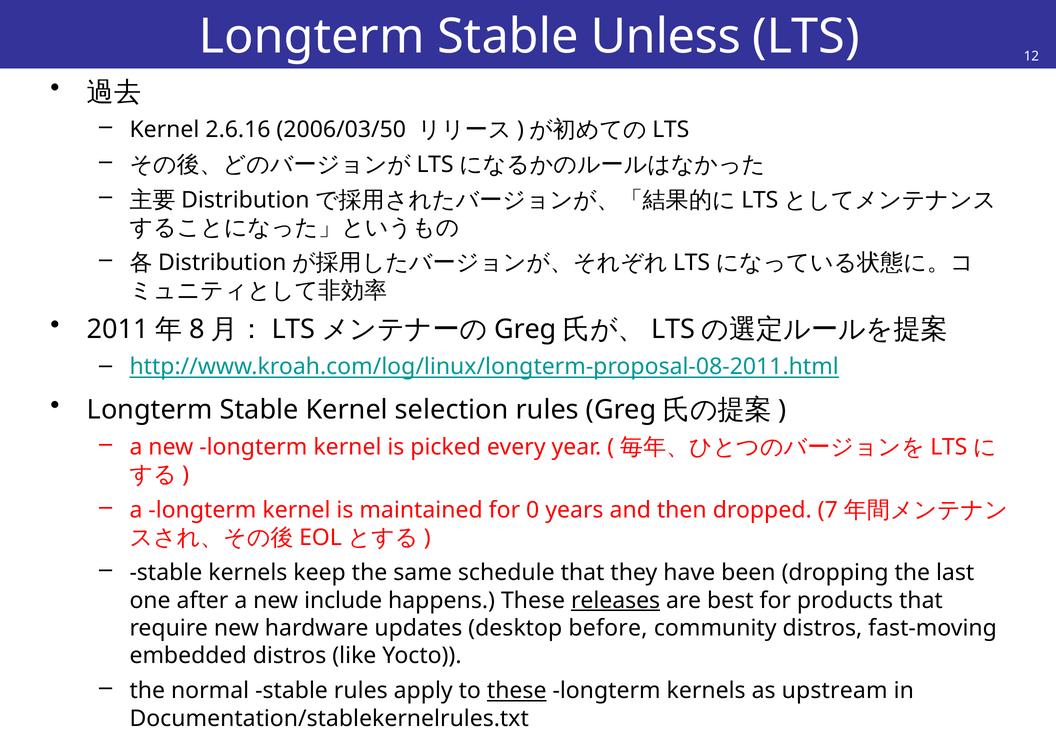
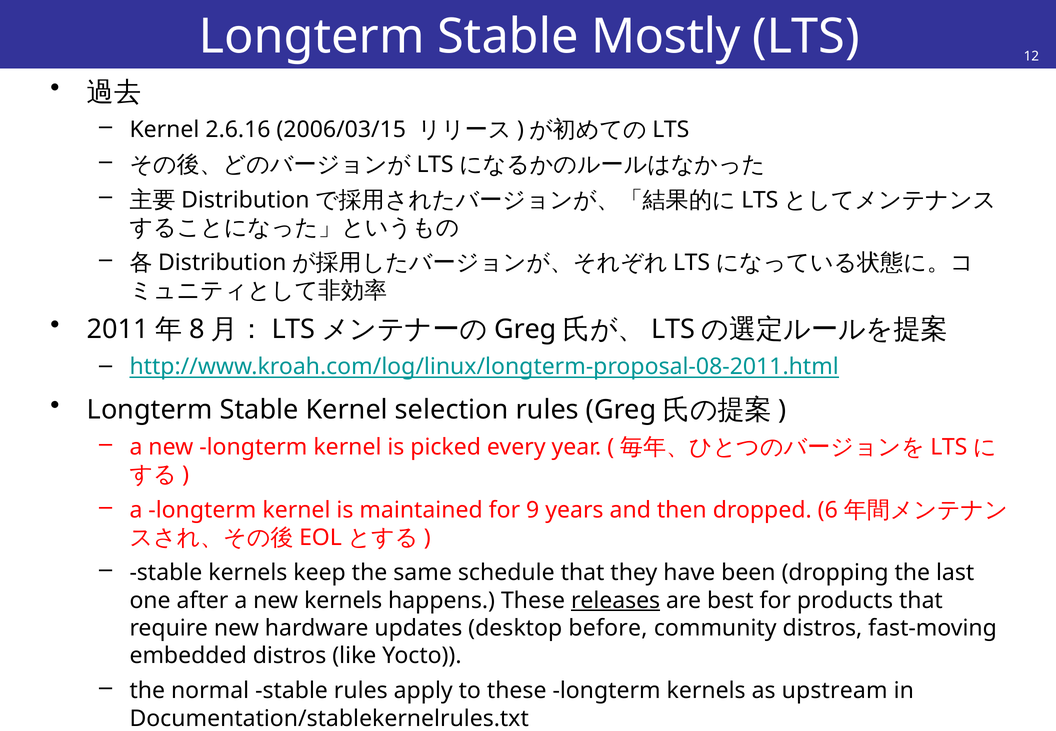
Unless: Unless -> Mostly (666, 36)
2006/03/50: 2006/03/50 -> 2006/03/15 (341, 129)
0: 0 -> 9 (533, 510)
7: 7 -> 6 (828, 510)
new include: include -> kernels (343, 600)
these underline: present -> none (517, 691)
